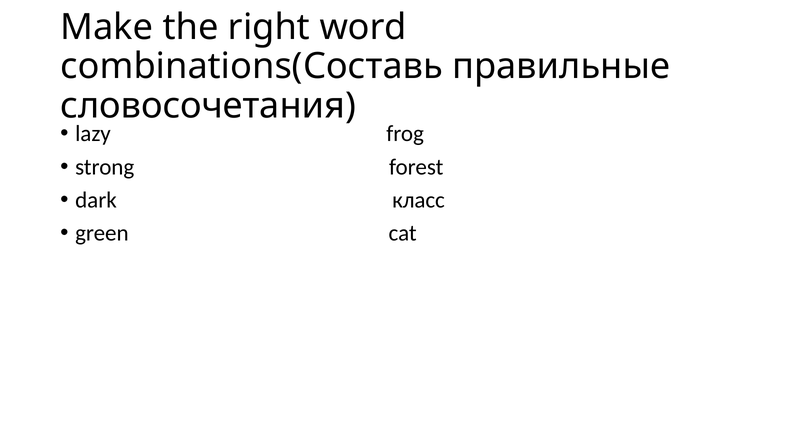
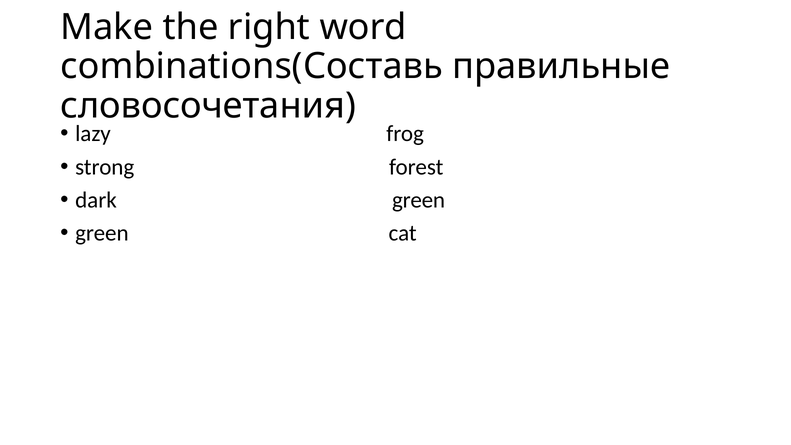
dark класс: класс -> green (419, 200)
